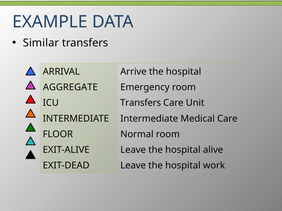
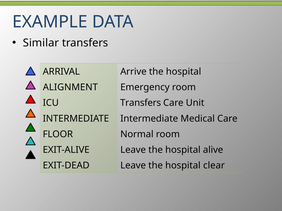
AGGREGATE: AGGREGATE -> ALIGNMENT (70, 87)
work: work -> clear (214, 166)
